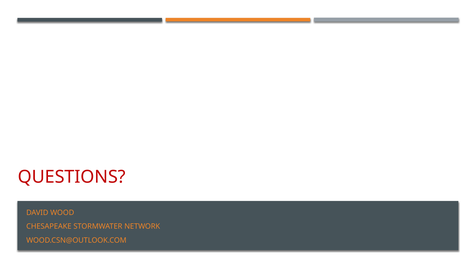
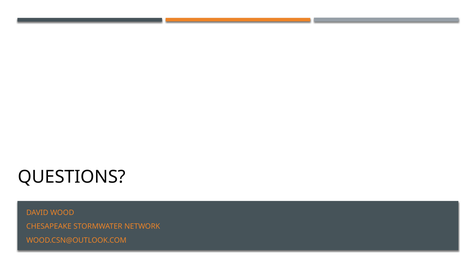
QUESTIONS colour: red -> black (72, 177)
